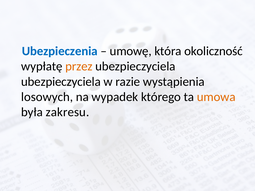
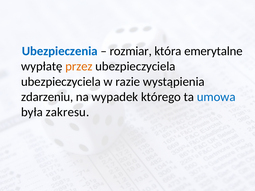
umowę: umowę -> rozmiar (131, 51)
okoliczność: okoliczność -> emerytalne (213, 51)
losowych: losowych -> zdarzeniu (47, 97)
umowa colour: orange -> blue (216, 97)
